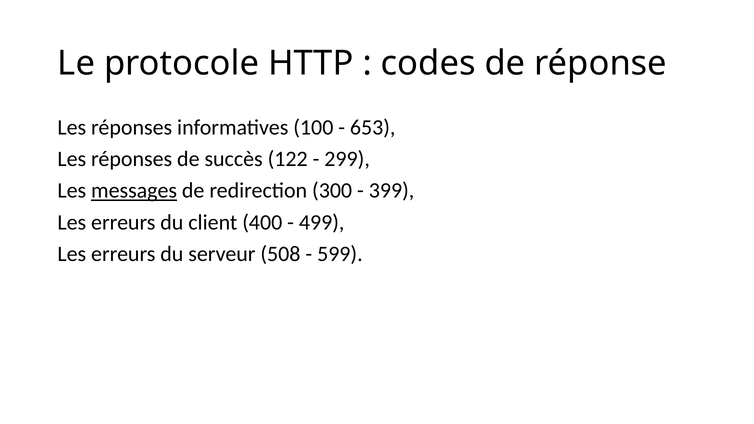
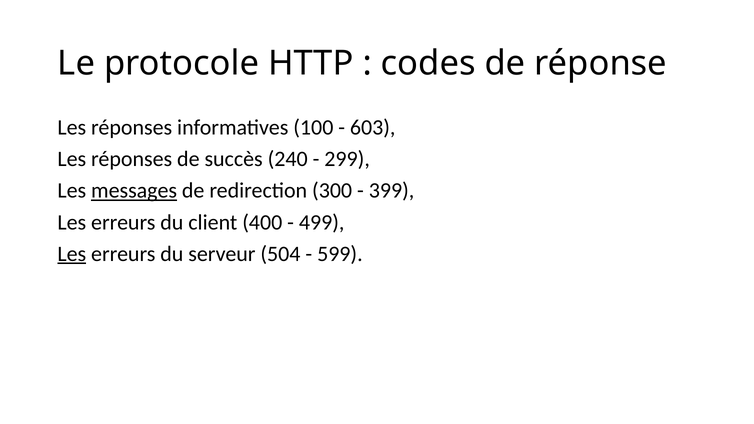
653: 653 -> 603 (373, 127)
122: 122 -> 240 (288, 159)
Les underline: none -> present (72, 254)
508: 508 -> 504 (280, 254)
